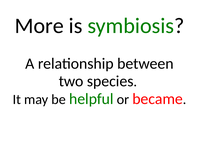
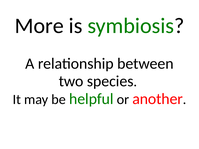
became: became -> another (158, 99)
